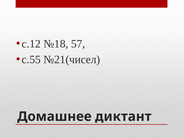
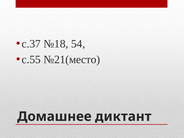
с.12: с.12 -> с.37 (31, 44)
57: 57 -> 54 (78, 44)
№21(чисел: №21(чисел -> №21(место (72, 60)
